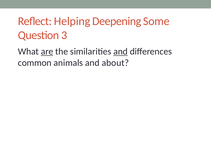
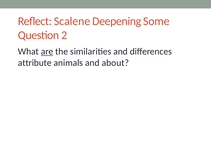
Helping: Helping -> Scalene (72, 21)
3: 3 -> 2 (64, 35)
and underline: present -> none (121, 51)
common: common -> attribute (35, 63)
